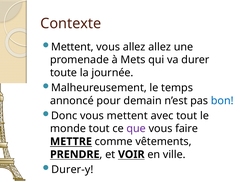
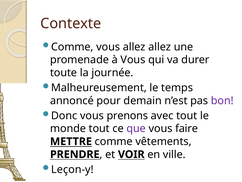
Mettent: Mettent -> Comme (72, 47)
à Mets: Mets -> Vous (133, 60)
bon colour: blue -> purple (222, 100)
vous mettent: mettent -> prenons (127, 115)
Durer-y: Durer-y -> Leçon-y (72, 169)
